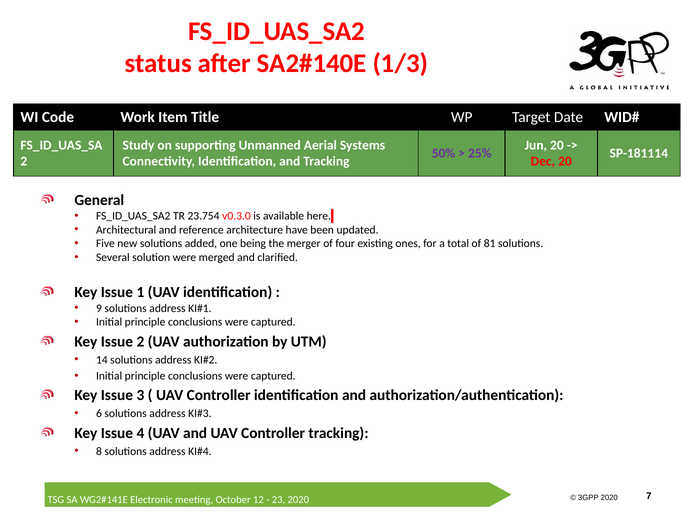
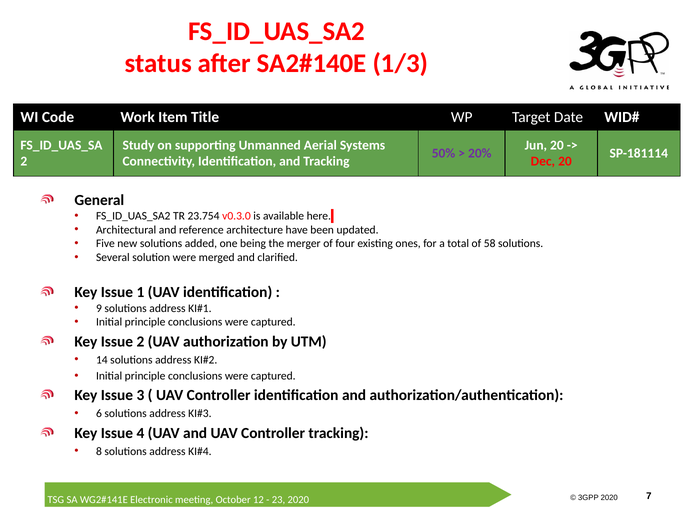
25%: 25% -> 20% (480, 153)
81: 81 -> 58 (490, 244)
